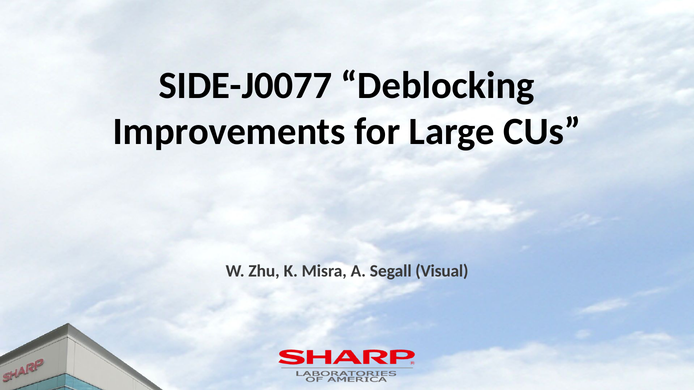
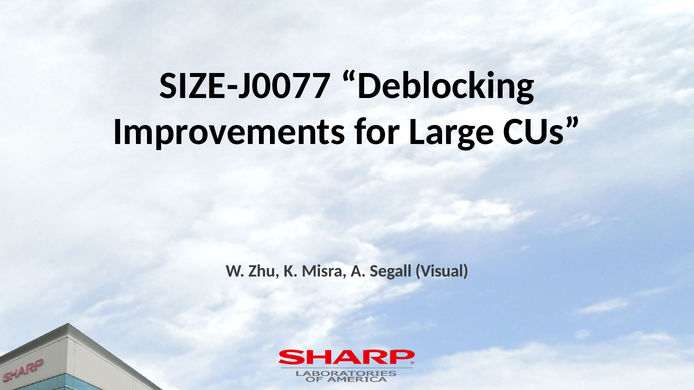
SIDE-J0077: SIDE-J0077 -> SIZE-J0077 (245, 86)
